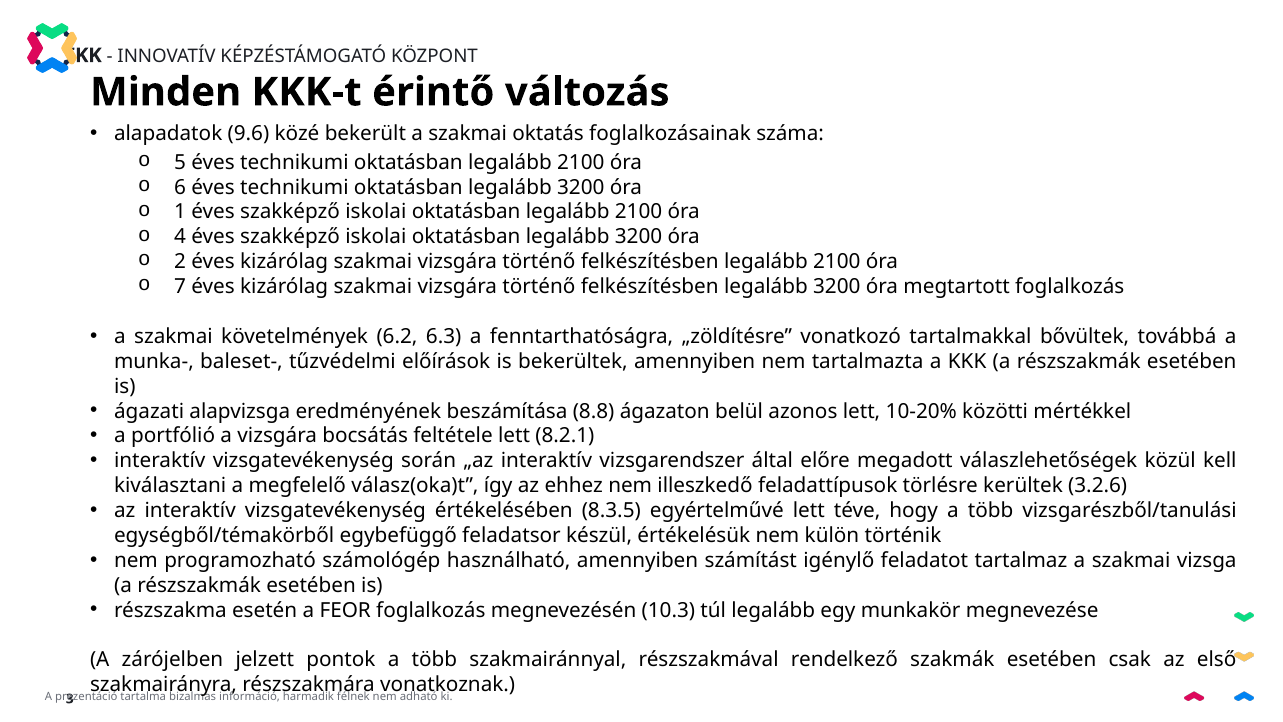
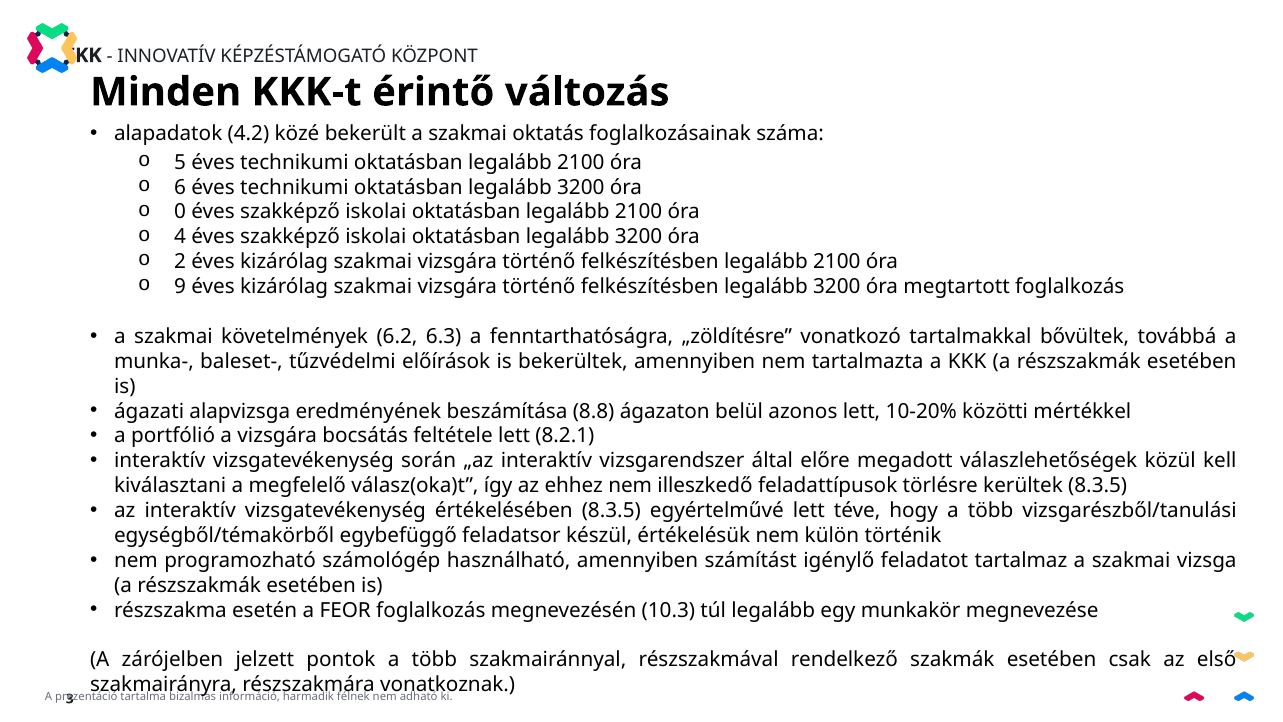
9.6: 9.6 -> 4.2 (248, 133)
1: 1 -> 0 (180, 212)
7: 7 -> 9 (180, 287)
kerültek 3.2.6: 3.2.6 -> 8.3.5 (1098, 486)
